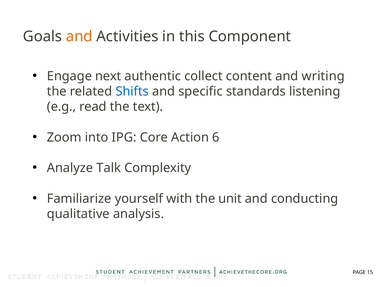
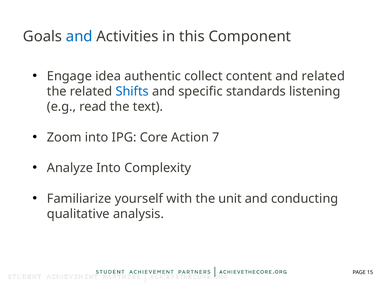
and colour: orange -> blue (79, 36)
next: next -> idea (108, 76)
and writing: writing -> related (323, 76)
6: 6 -> 7 (216, 137)
Analyze Talk: Talk -> Into (109, 168)
